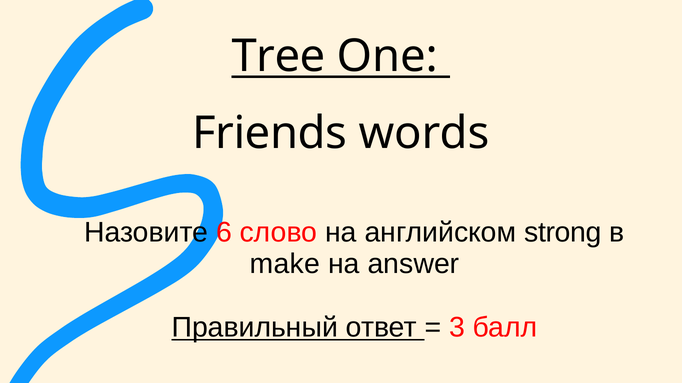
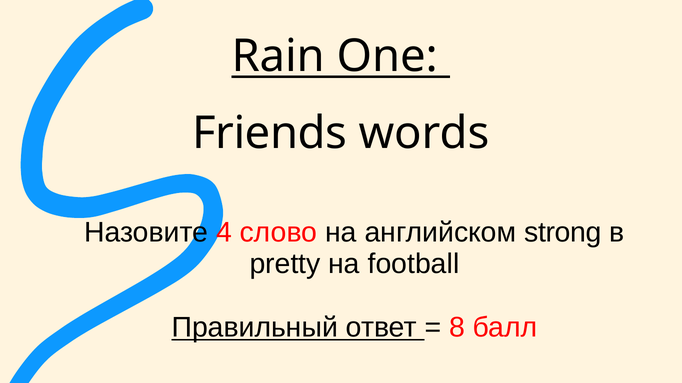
Tree: Tree -> Rain (278, 56)
6: 6 -> 4 (224, 233)
make: make -> pretty (285, 265)
answer: answer -> football (413, 265)
3: 3 -> 8 (457, 328)
